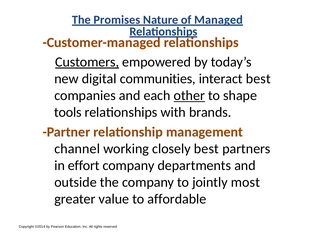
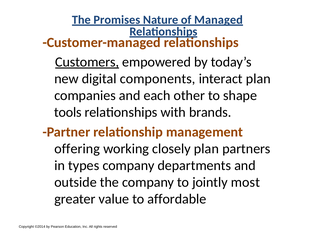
communities: communities -> components (158, 79)
interact best: best -> plan (258, 79)
other underline: present -> none (189, 96)
channel: channel -> offering (77, 149)
closely best: best -> plan (206, 149)
effort: effort -> types (84, 166)
